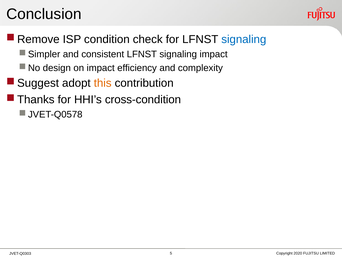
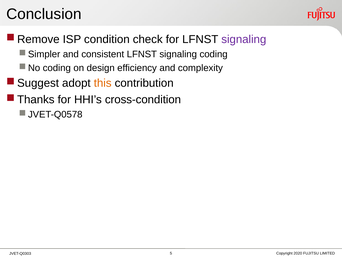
signaling colour: blue -> purple (244, 39)
signaling impact: impact -> coding (214, 54)
design: design -> coding (57, 68)
on impact: impact -> design (101, 68)
